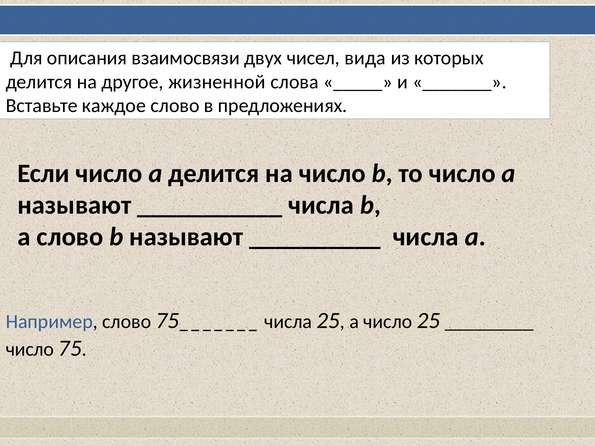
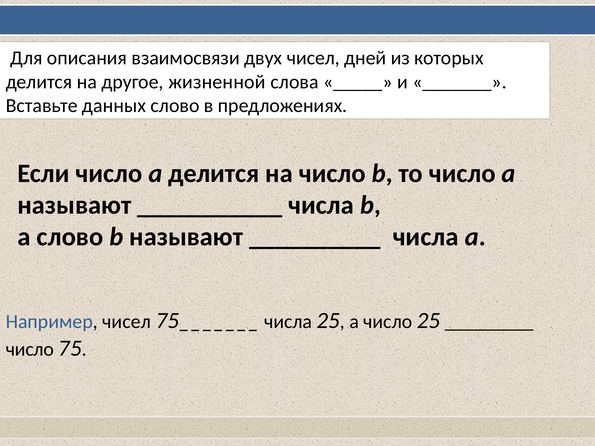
вида: вида -> дней (365, 58)
каждое: каждое -> данных (114, 106)
Например слово: слово -> чисел (127, 322)
